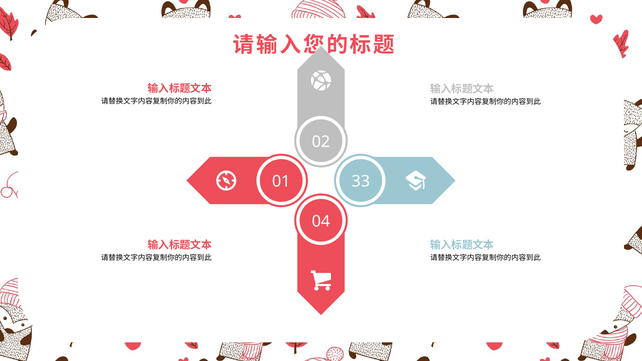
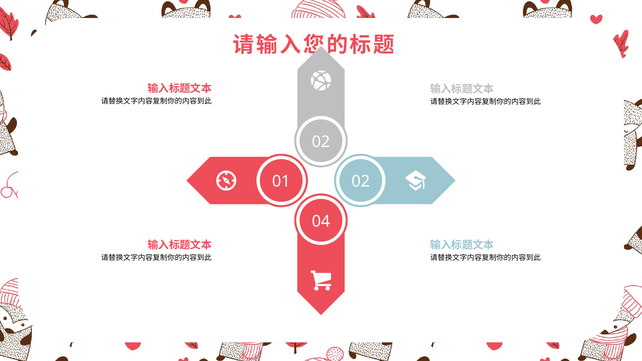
01 33: 33 -> 02 (361, 182)
